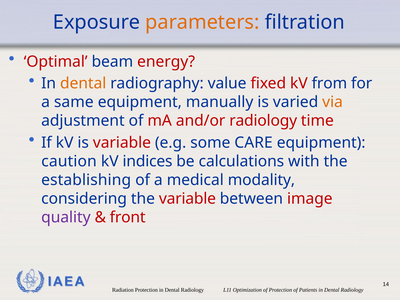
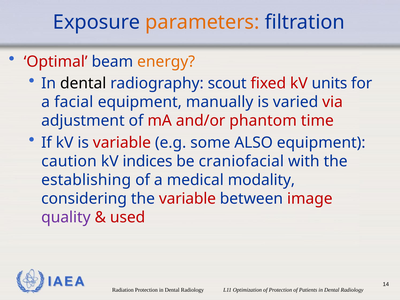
energy colour: red -> orange (166, 62)
dental colour: orange -> black (83, 83)
value: value -> scout (227, 83)
from: from -> units (329, 83)
same: same -> facial (74, 102)
via colour: orange -> red (333, 102)
and/or radiology: radiology -> phantom (263, 121)
CARE: CARE -> ALSO (254, 143)
calculations: calculations -> craniofacial (241, 161)
front: front -> used (128, 217)
